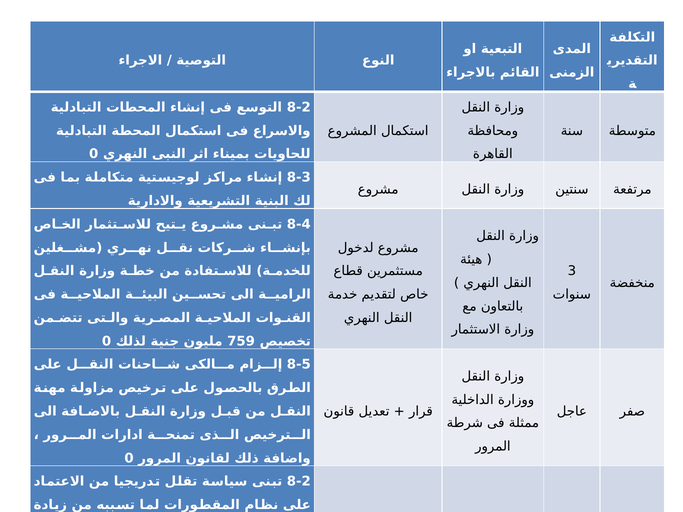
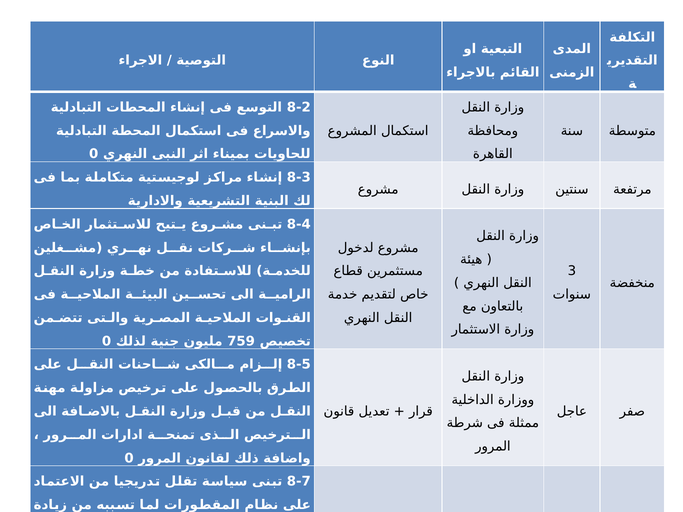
8-2: 8-2 -> 8-7 (299, 482)
